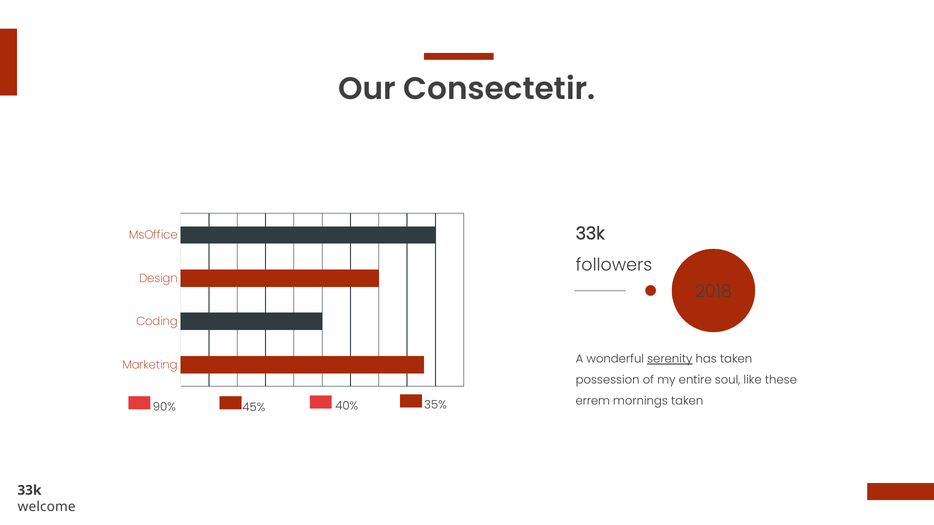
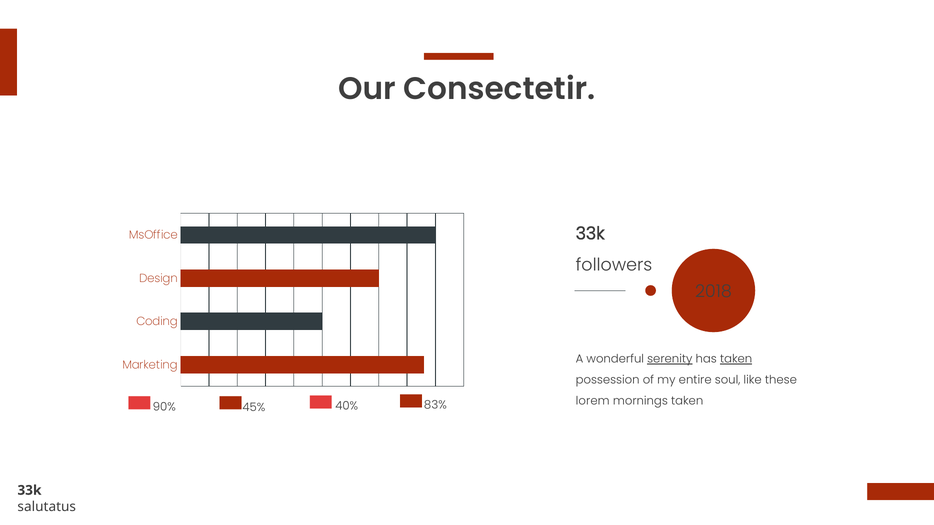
taken underline: none -> present (736, 359)
errem: errem -> lorem (593, 401)
35%: 35% -> 83% (435, 405)
welcome: welcome -> salutatus (47, 507)
